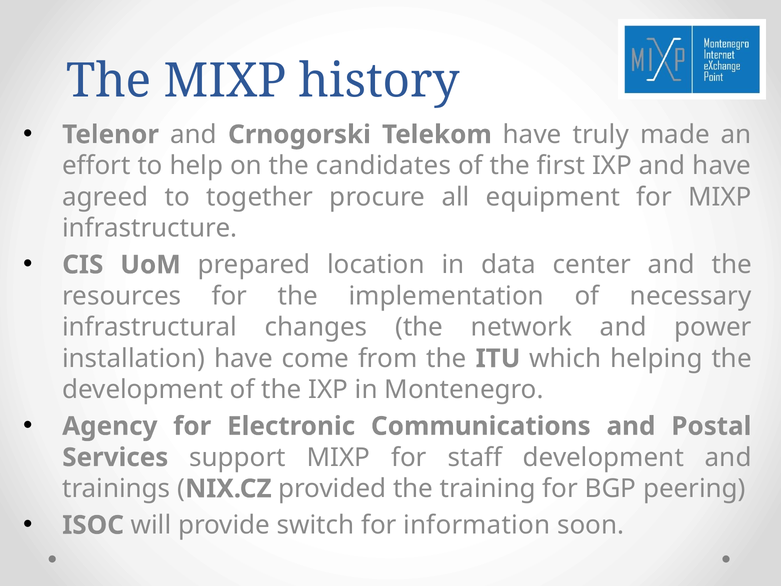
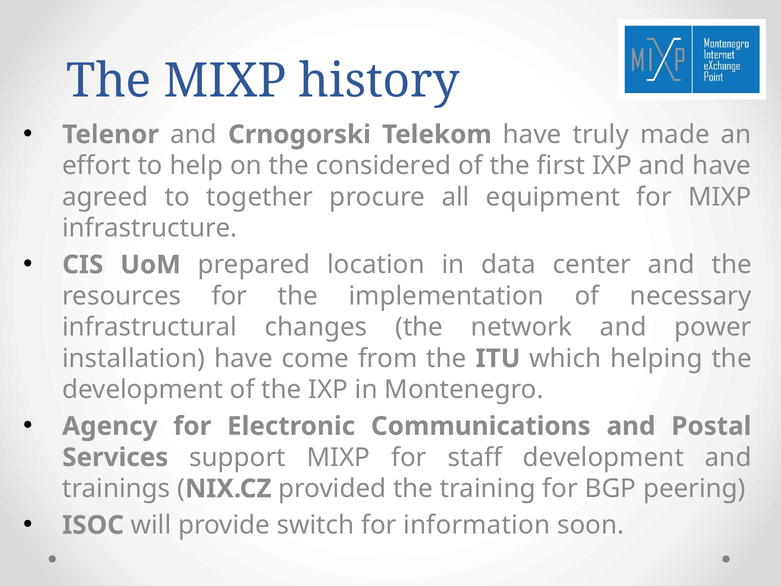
candidates: candidates -> considered (384, 166)
